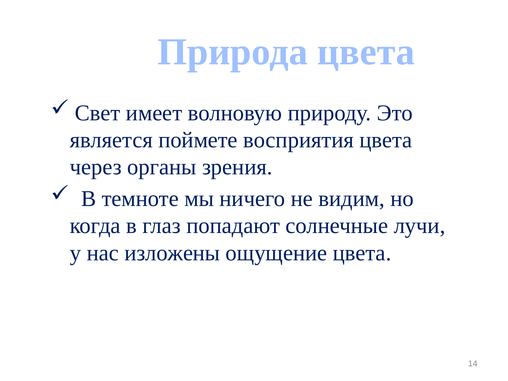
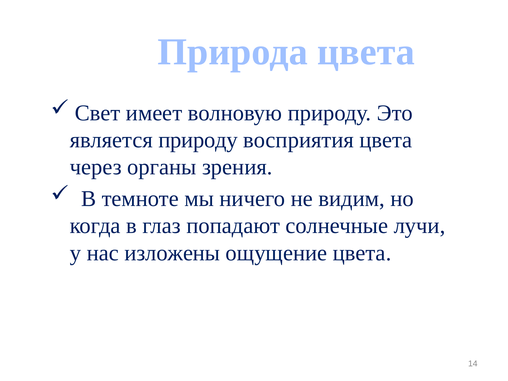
является поймете: поймете -> природу (198, 140)
